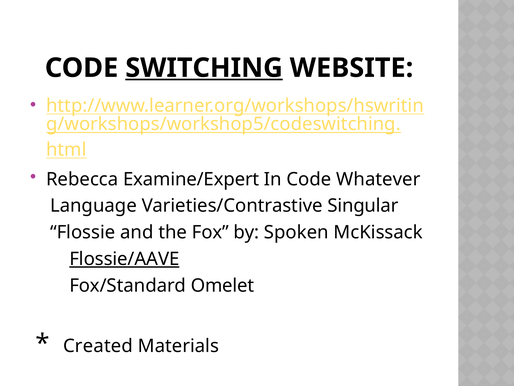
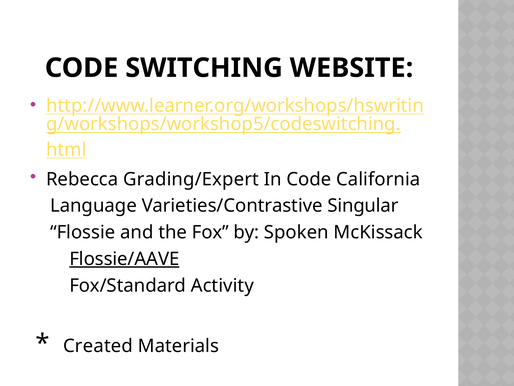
SWITCHING underline: present -> none (204, 68)
Examine/Expert: Examine/Expert -> Grading/Expert (191, 179)
Whatever: Whatever -> California (378, 179)
Omelet: Omelet -> Activity (222, 285)
